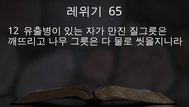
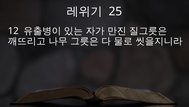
65: 65 -> 25 (115, 11)
